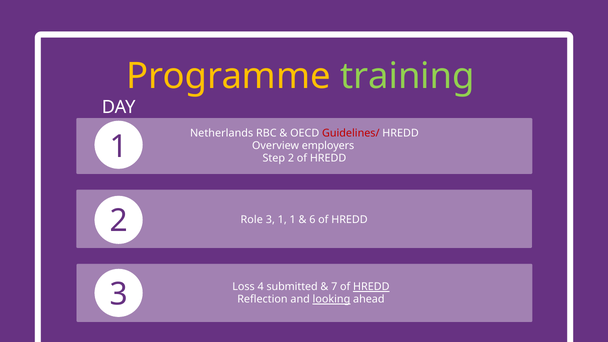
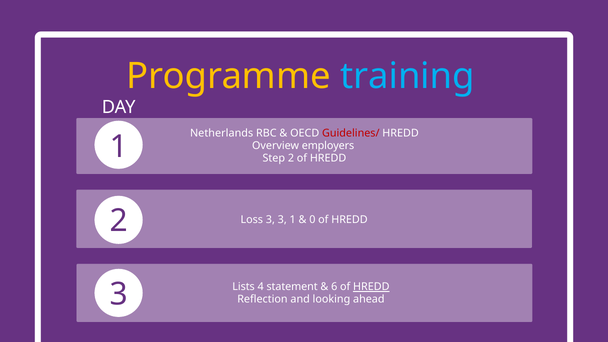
training colour: light green -> light blue (408, 76)
Role: Role -> Loss (252, 220)
3 1: 1 -> 3 (282, 220)
6: 6 -> 0 (312, 220)
Loss: Loss -> Lists (244, 287)
submitted: submitted -> statement (292, 287)
7: 7 -> 6 (334, 287)
looking underline: present -> none (331, 299)
